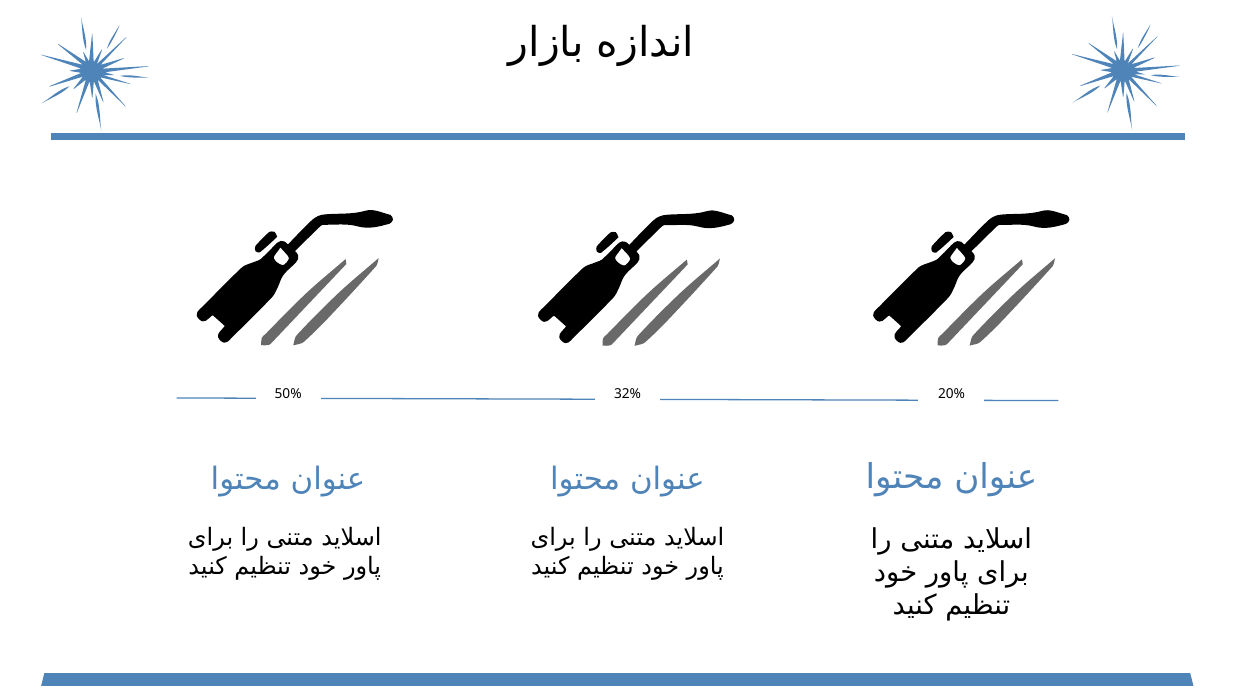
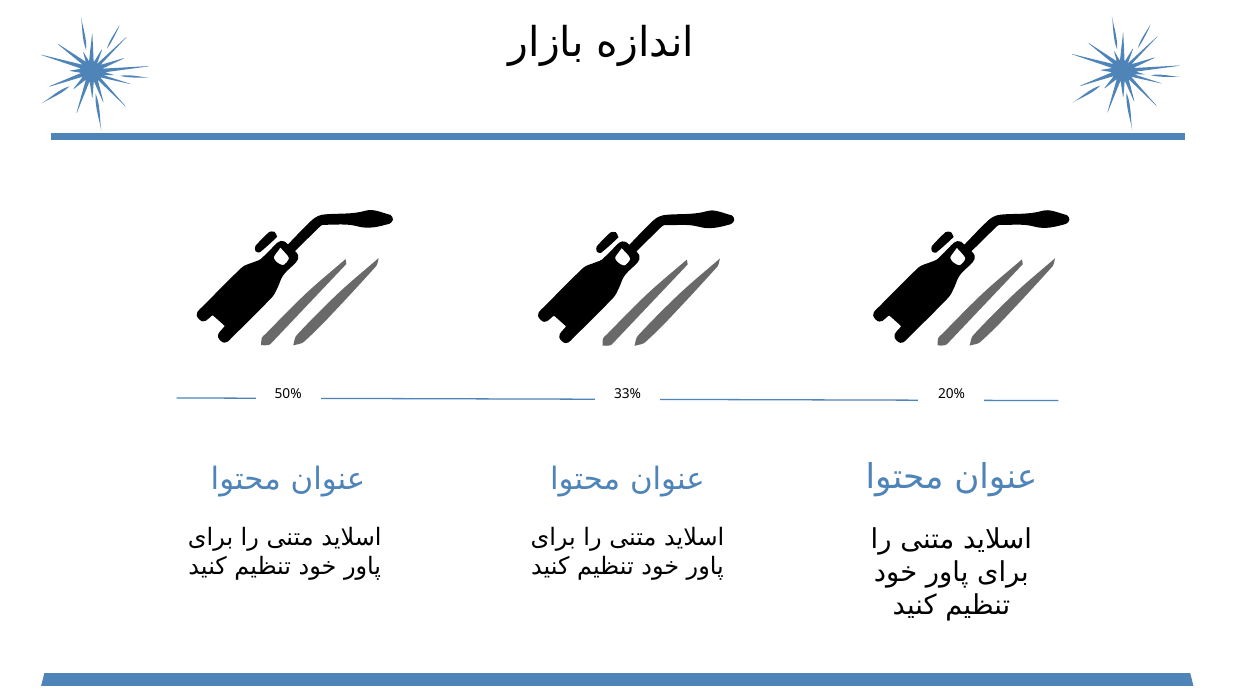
32%: 32% -> 33% (628, 394)
